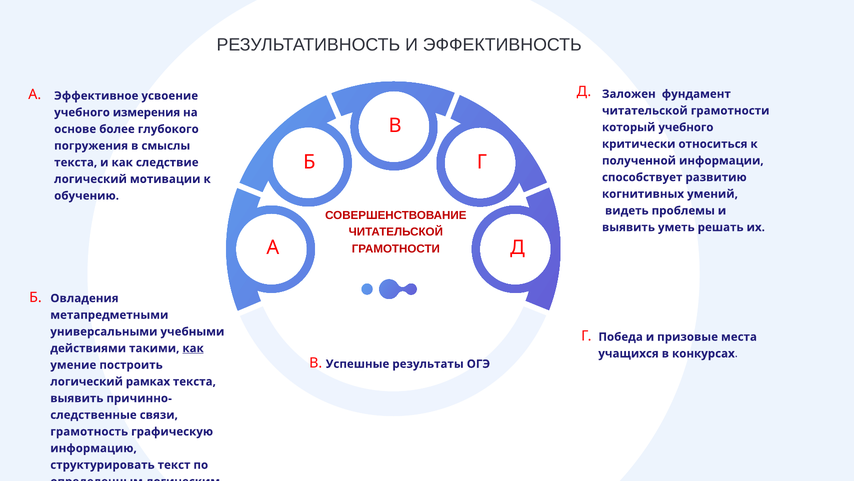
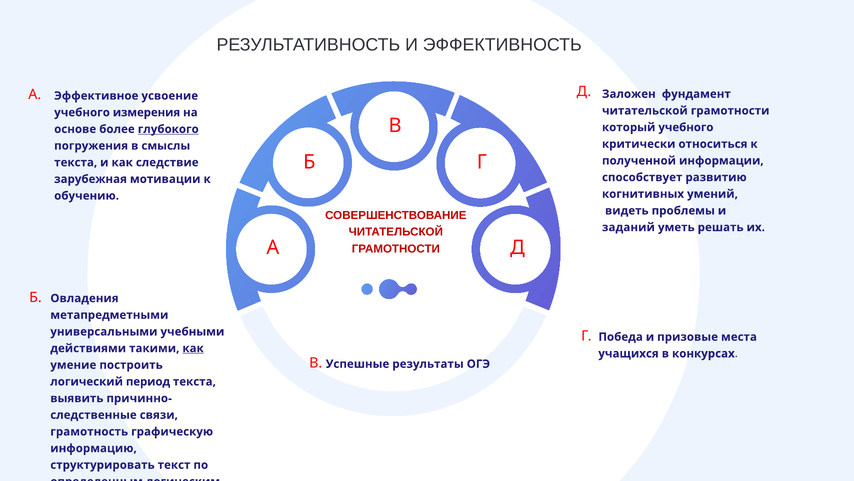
глубокого underline: none -> present (168, 129)
логический: логический -> зарубежная (91, 179)
выявить: выявить -> заданий (628, 227)
рамках: рамках -> период (148, 381)
